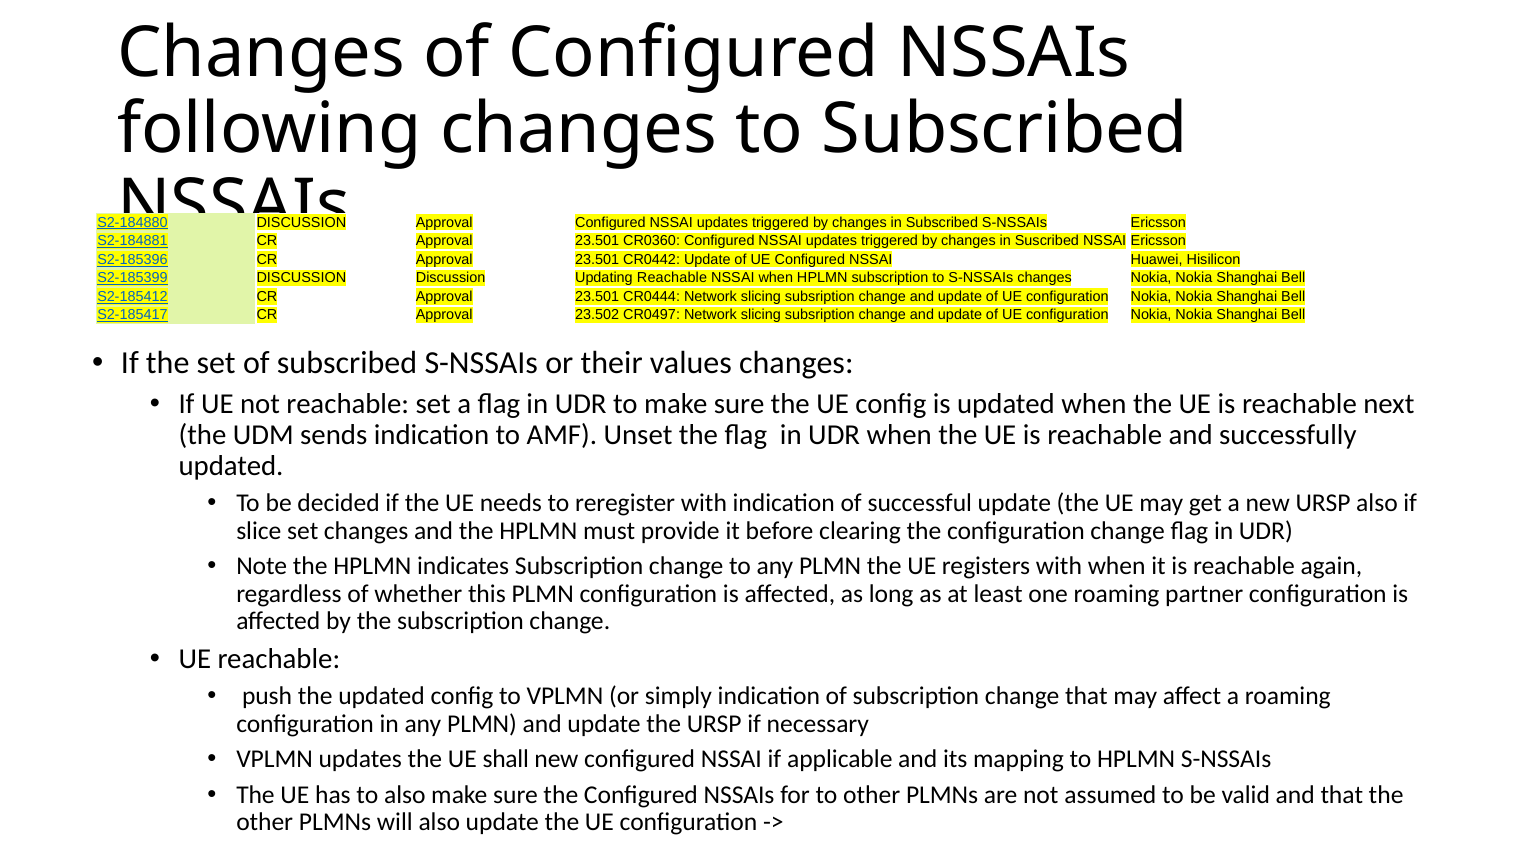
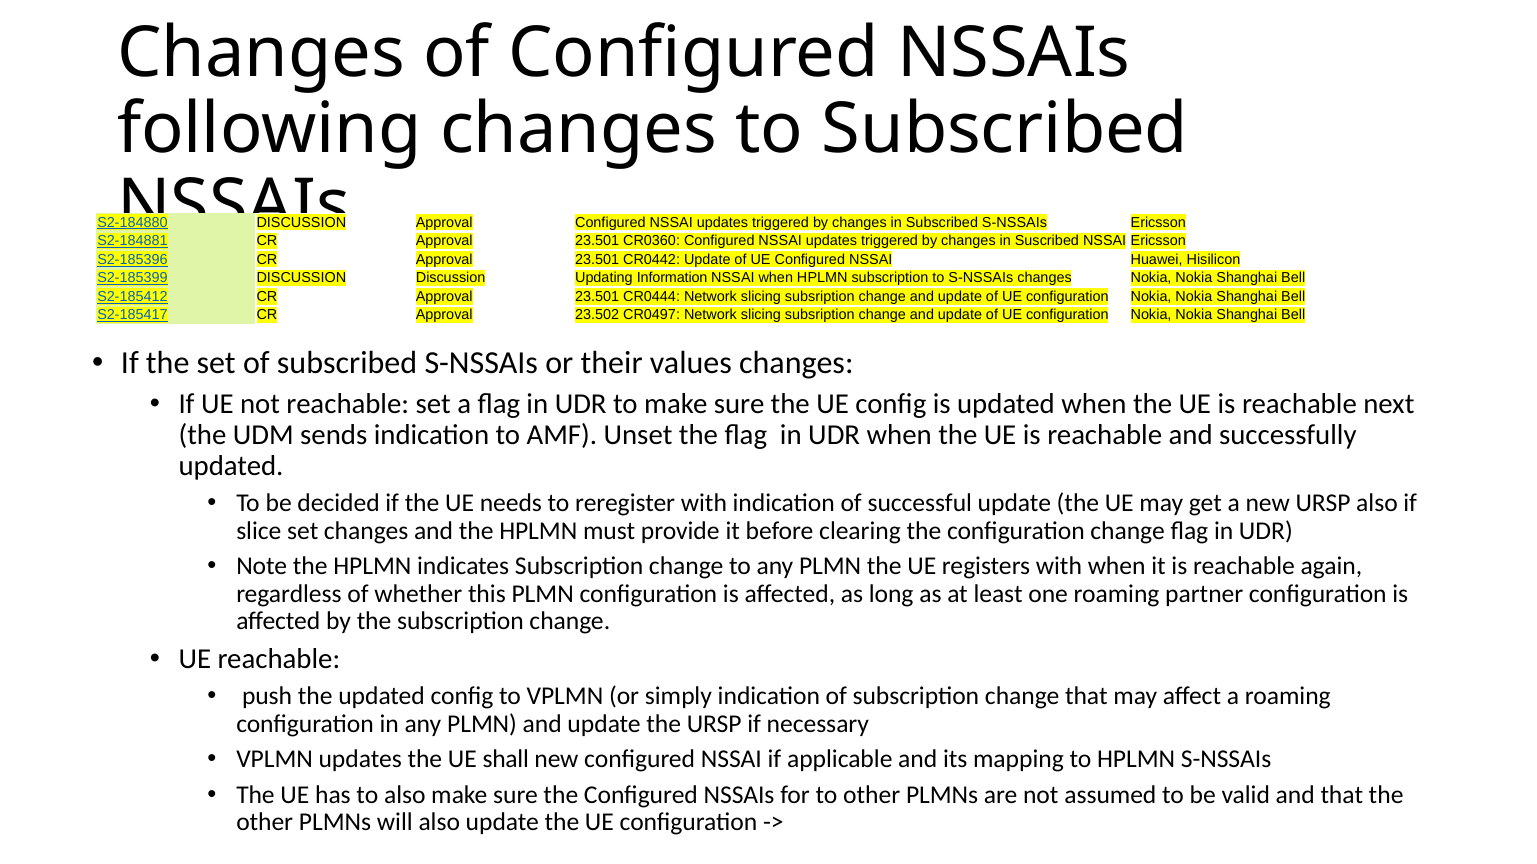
Updating Reachable: Reachable -> Information (672, 278)
